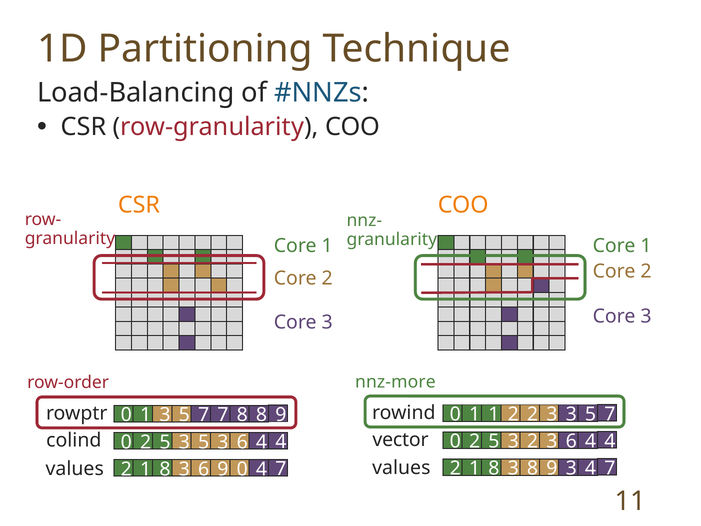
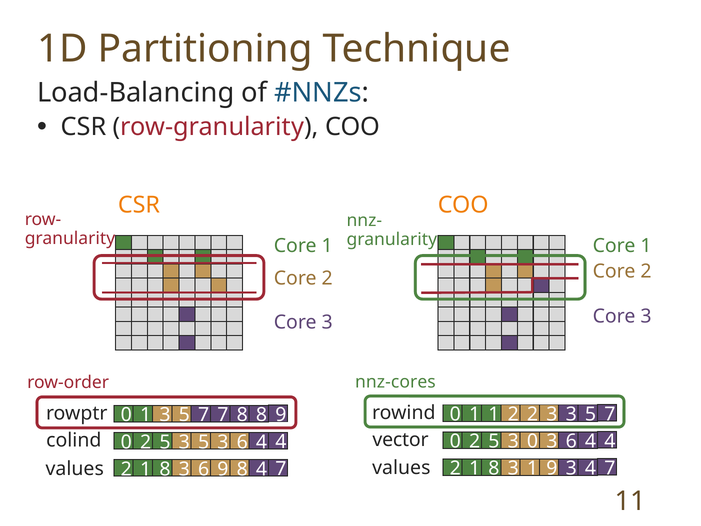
nnz-more: nnz-more -> nnz-cores (395, 382)
3 2: 2 -> 0 (533, 441)
3 8: 8 -> 1 (533, 468)
6 9 0: 0 -> 8 (242, 469)
